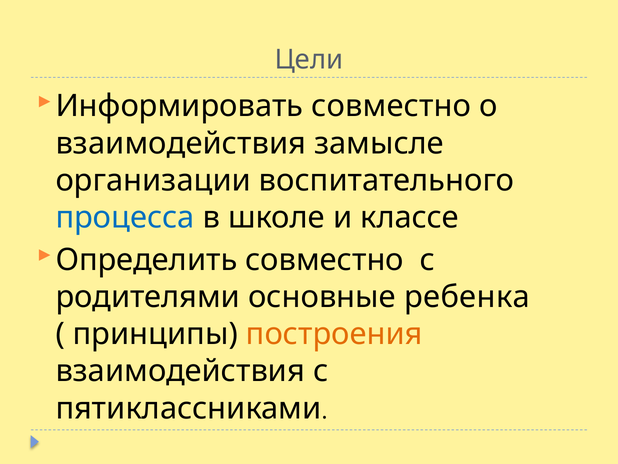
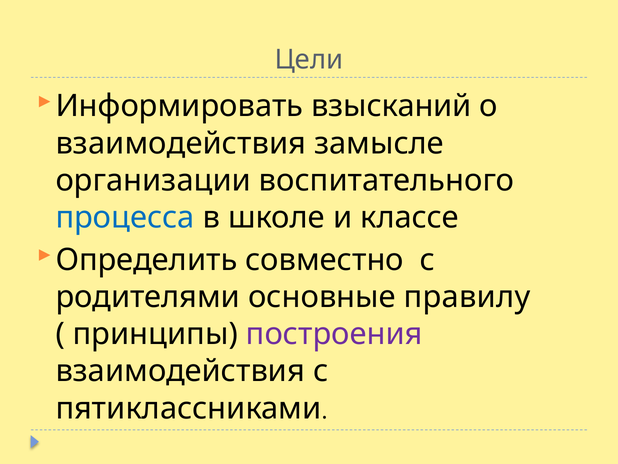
Информировать совместно: совместно -> взысканий (391, 106)
ребенка: ребенка -> правилу (467, 297)
построения colour: orange -> purple (334, 334)
